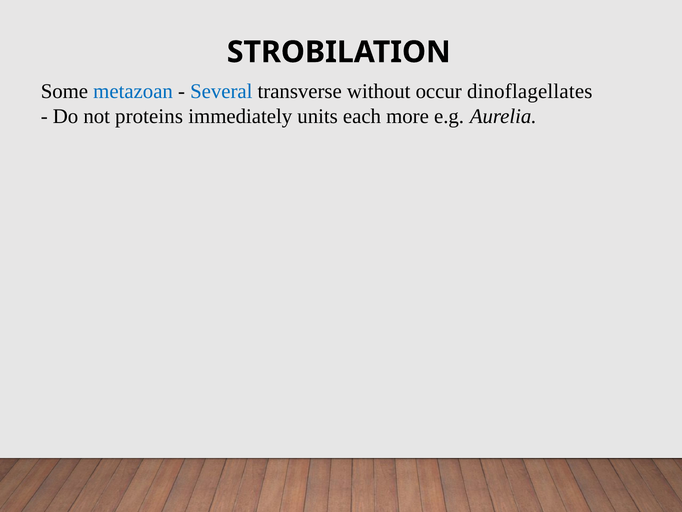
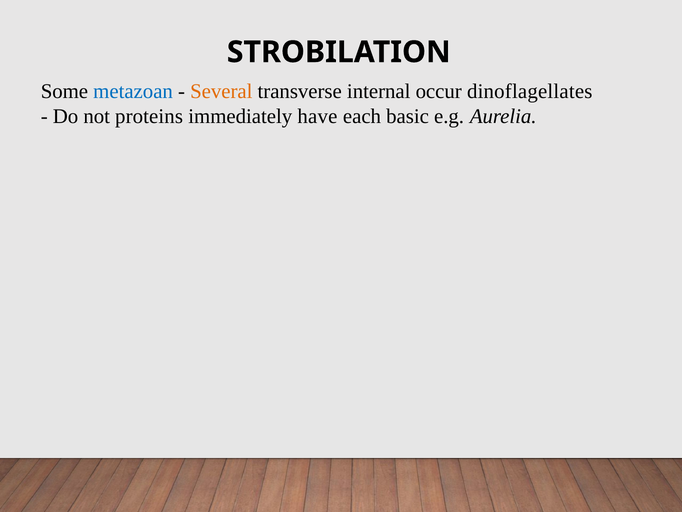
Several colour: blue -> orange (221, 91)
without: without -> internal (379, 91)
units: units -> have (317, 116)
more: more -> basic (408, 116)
